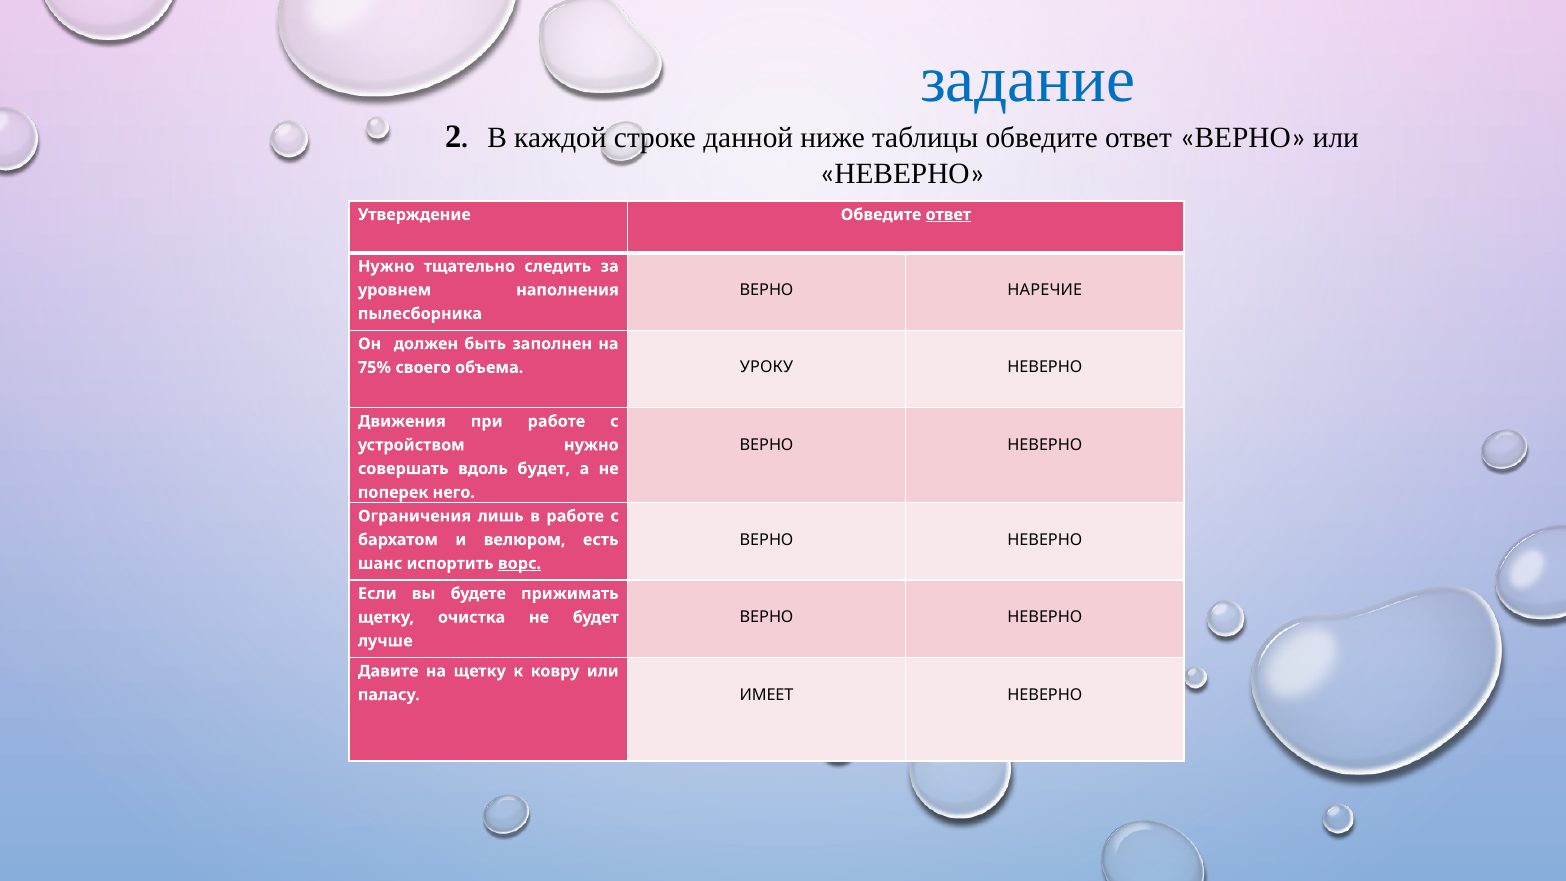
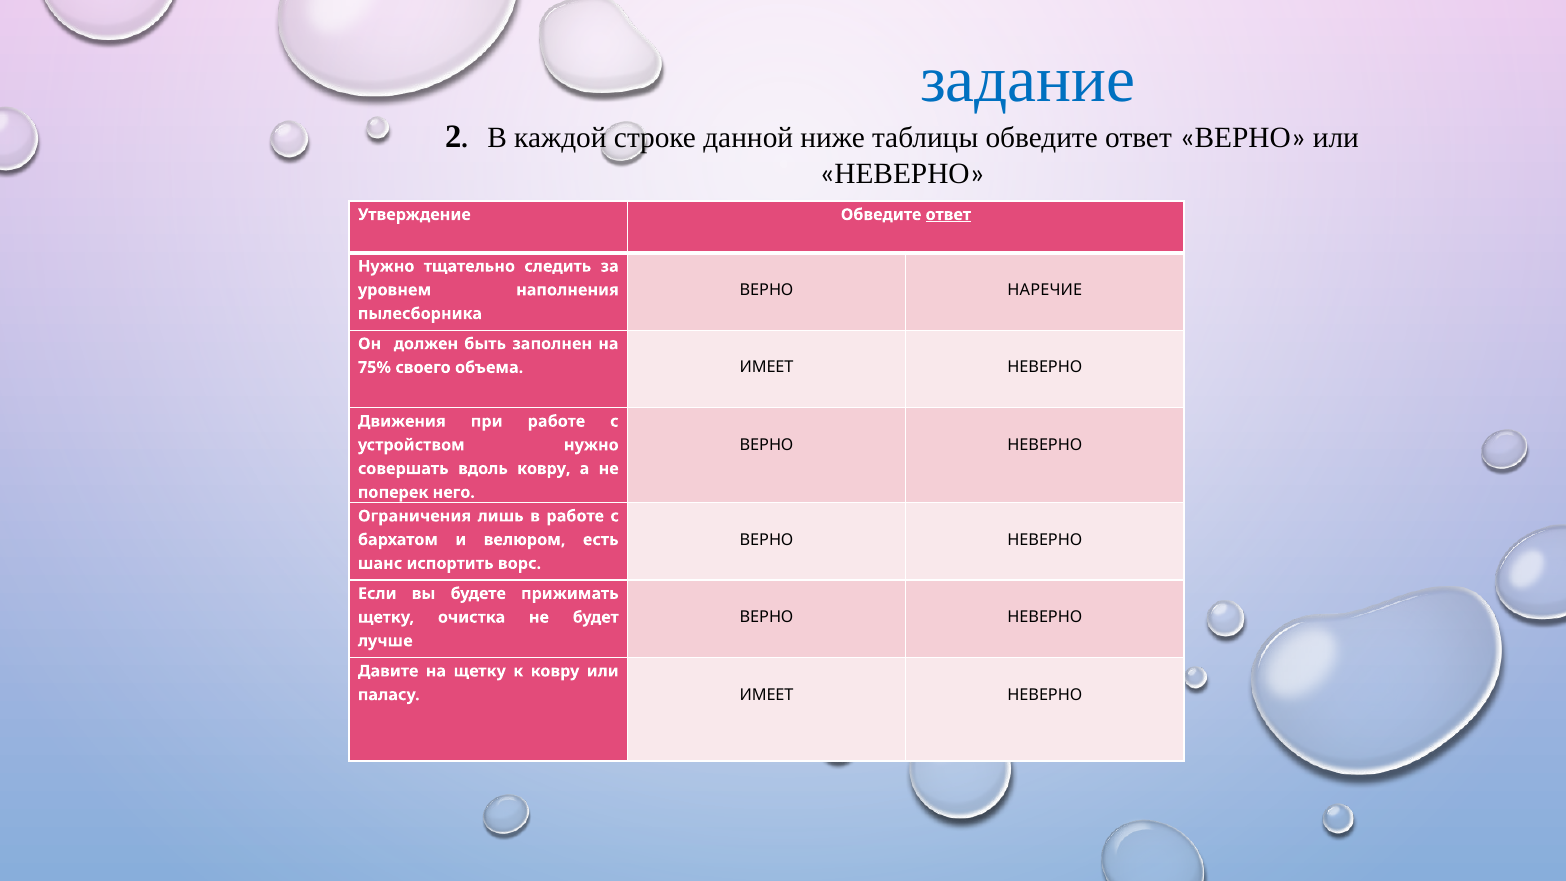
объема УРОКУ: УРОКУ -> ИМЕЕТ (767, 367)
вдоль будет: будет -> ковру (544, 469)
ворс underline: present -> none (520, 563)
